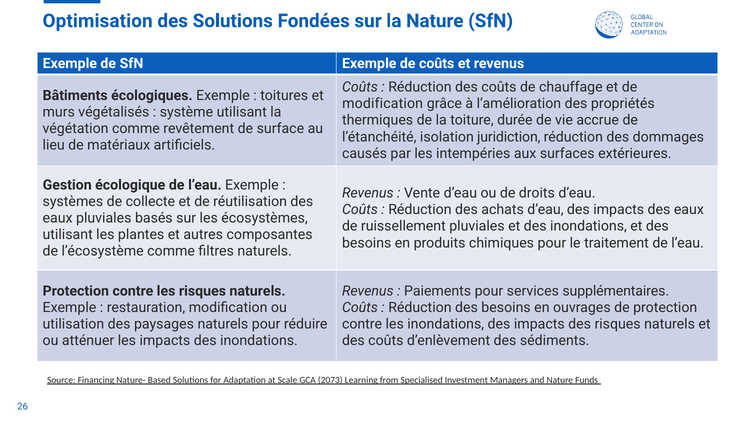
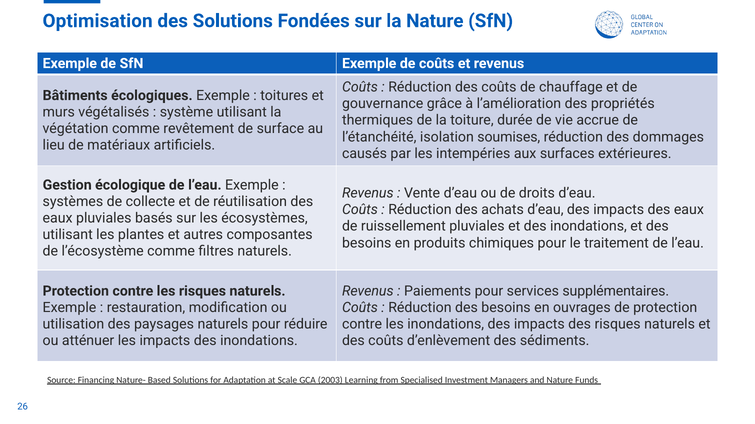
modification: modification -> gouvernance (383, 104)
juridiction: juridiction -> soumises (509, 137)
2073: 2073 -> 2003 (330, 381)
